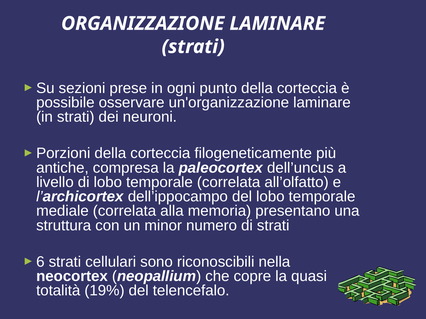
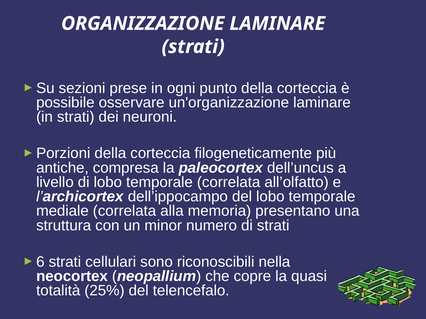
19%: 19% -> 25% (104, 291)
